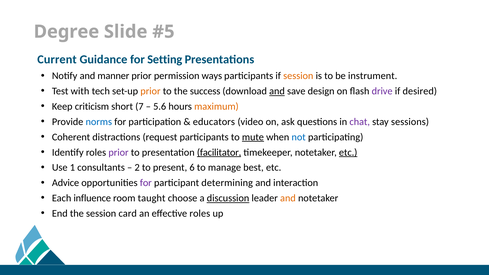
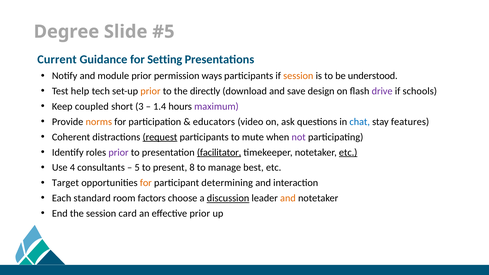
manner: manner -> module (113, 76)
instrument: instrument -> understood (373, 76)
with: with -> help (80, 91)
success: success -> directly (205, 91)
and underline: present -> none (277, 91)
desired: desired -> schools (420, 91)
criticism: criticism -> coupled (92, 106)
7: 7 -> 3 (139, 106)
5.6: 5.6 -> 1.4 (160, 106)
maximum colour: orange -> purple (216, 106)
norms colour: blue -> orange (99, 122)
chat colour: purple -> blue (360, 122)
sessions: sessions -> features (410, 122)
request underline: none -> present (160, 137)
mute underline: present -> none (253, 137)
not colour: blue -> purple (299, 137)
1: 1 -> 4 (72, 168)
2: 2 -> 5 (137, 168)
6: 6 -> 8 (192, 168)
Advice: Advice -> Target (65, 183)
for colour: purple -> orange (146, 183)
influence: influence -> standard (92, 198)
taught: taught -> factors (152, 198)
effective roles: roles -> prior (200, 214)
